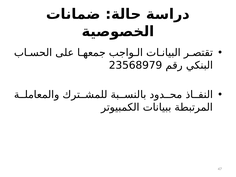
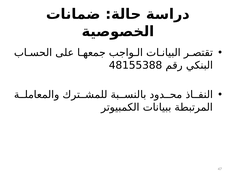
23568979: 23568979 -> 48155388 (136, 65)
